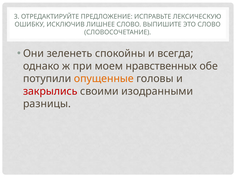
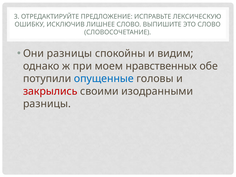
Они зеленеть: зеленеть -> разницы (69, 53)
всегда: всегда -> видим (175, 53)
опущенные colour: orange -> blue (104, 79)
